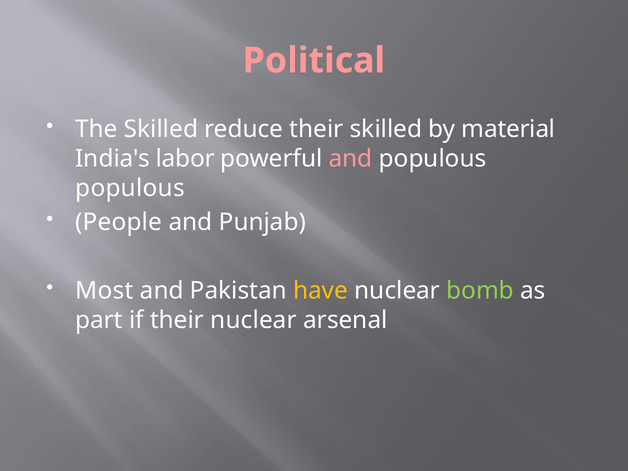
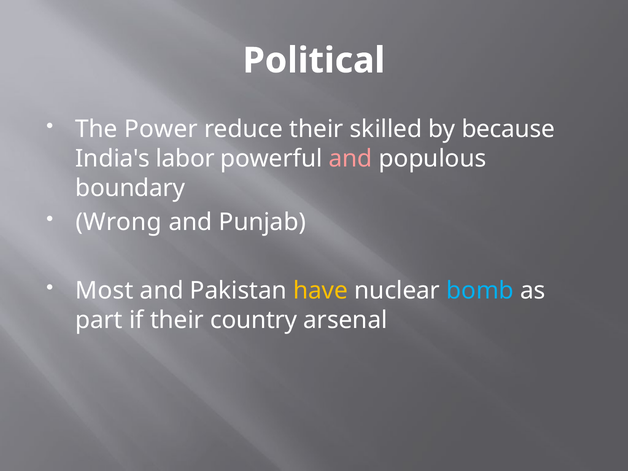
Political colour: pink -> white (314, 61)
The Skilled: Skilled -> Power (161, 129)
material: material -> because (508, 129)
populous: populous -> boundary (130, 188)
People: People -> Wrong (119, 222)
bomb colour: light green -> light blue (480, 291)
their nuclear: nuclear -> country (254, 320)
